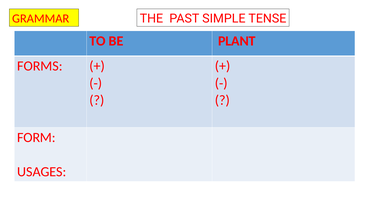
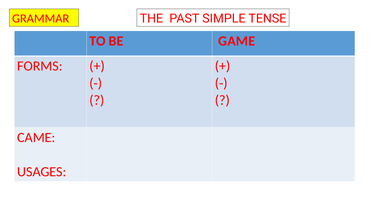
PLANT: PLANT -> GAME (237, 41)
FORM: FORM -> CAME (36, 138)
